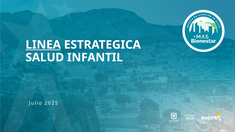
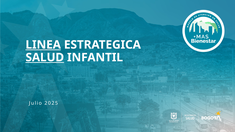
SALUD underline: none -> present (45, 57)
